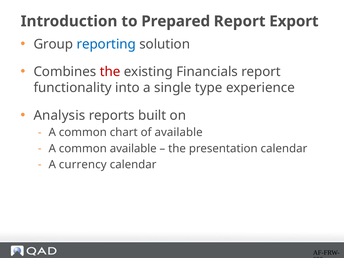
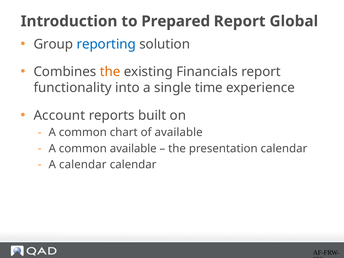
Export: Export -> Global (294, 21)
the colour: red -> orange (110, 72)
type: type -> time (209, 88)
Analysis: Analysis -> Account (59, 115)
A currency: currency -> calendar (83, 165)
